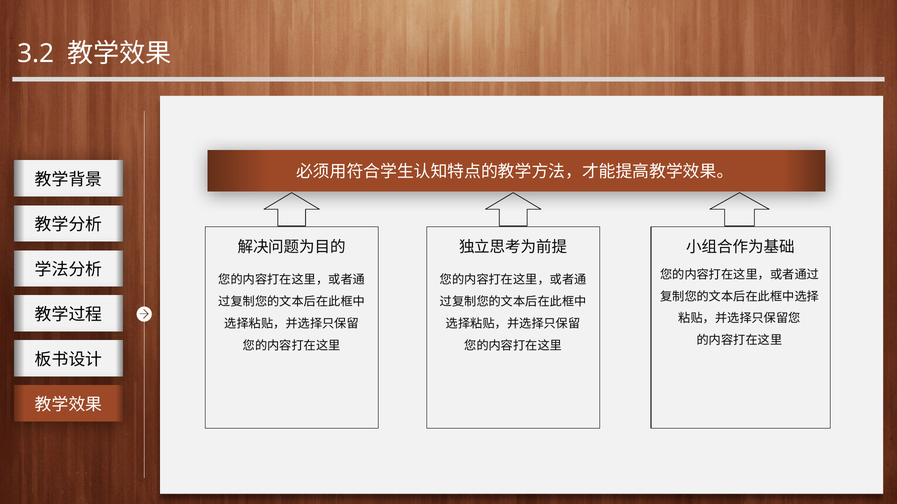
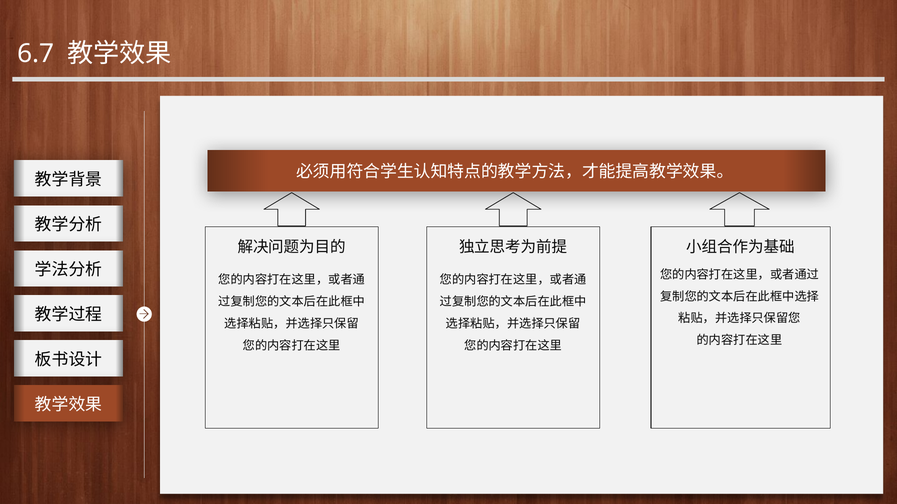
3.2: 3.2 -> 6.7 (36, 54)
